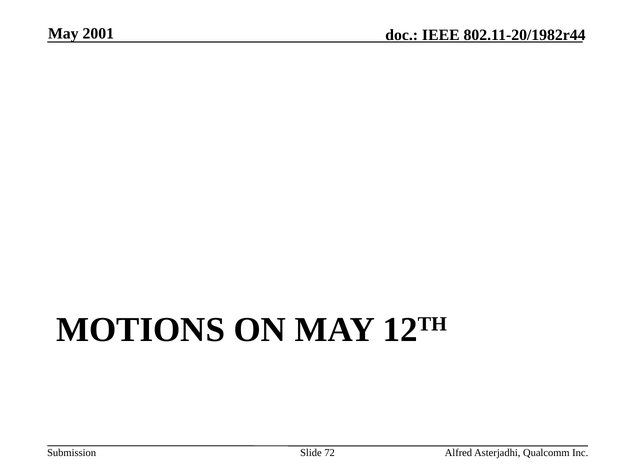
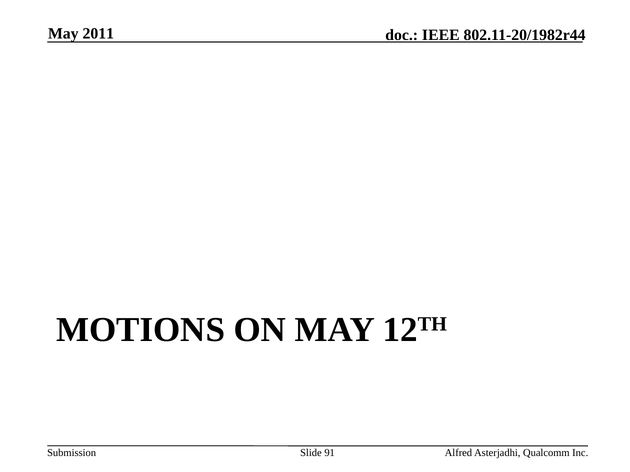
2001: 2001 -> 2011 (98, 33)
72: 72 -> 91 (330, 453)
